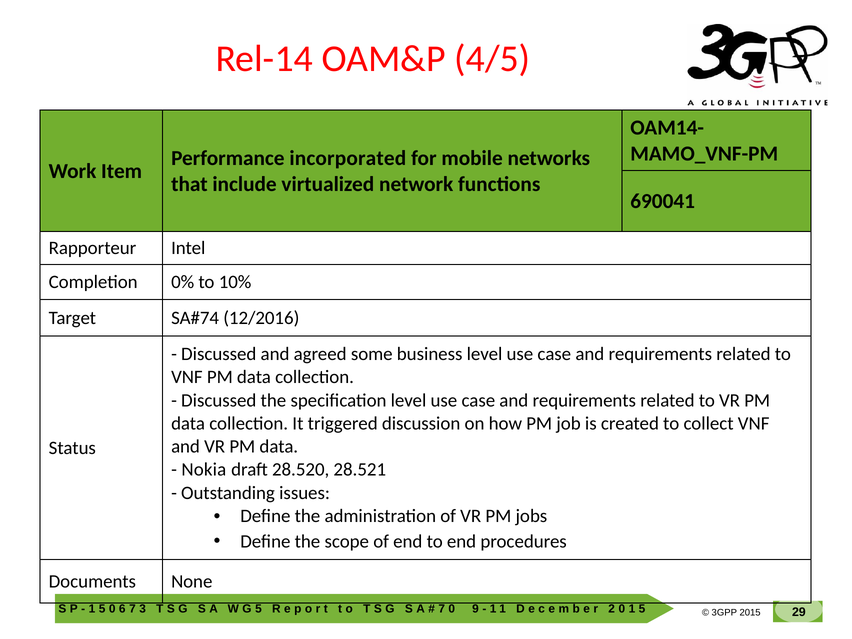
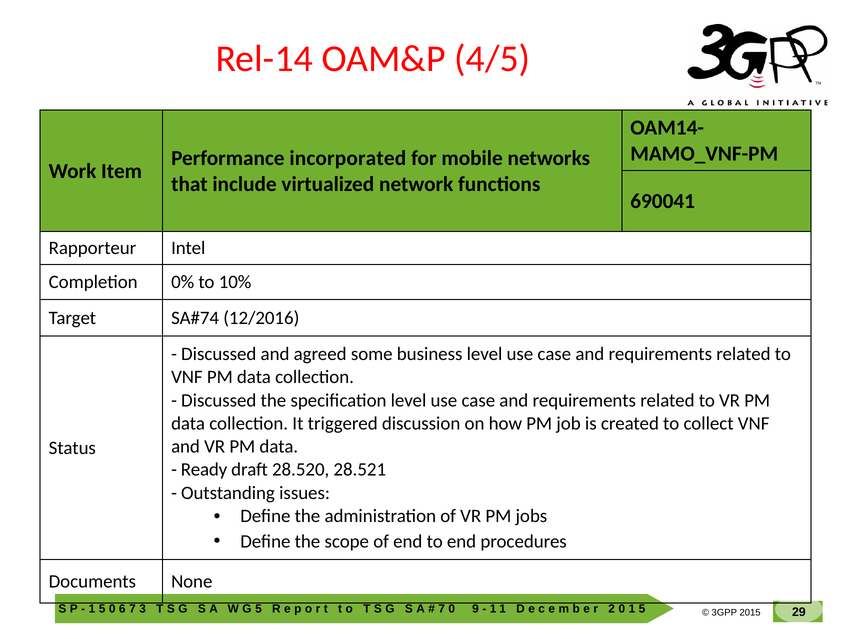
Nokia: Nokia -> Ready (204, 470)
